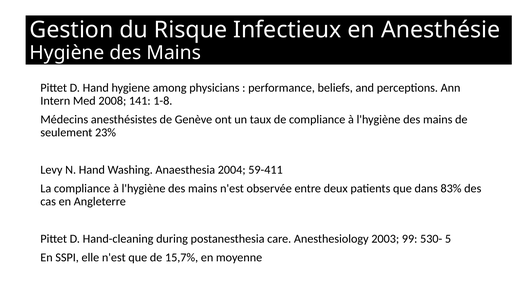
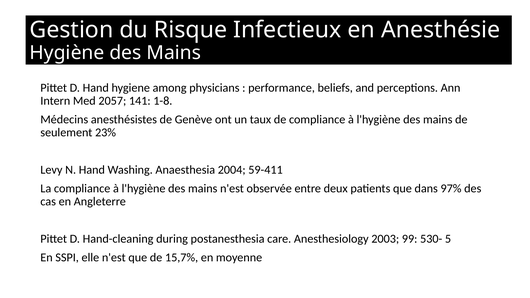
2008: 2008 -> 2057 (112, 101)
83%: 83% -> 97% (451, 189)
